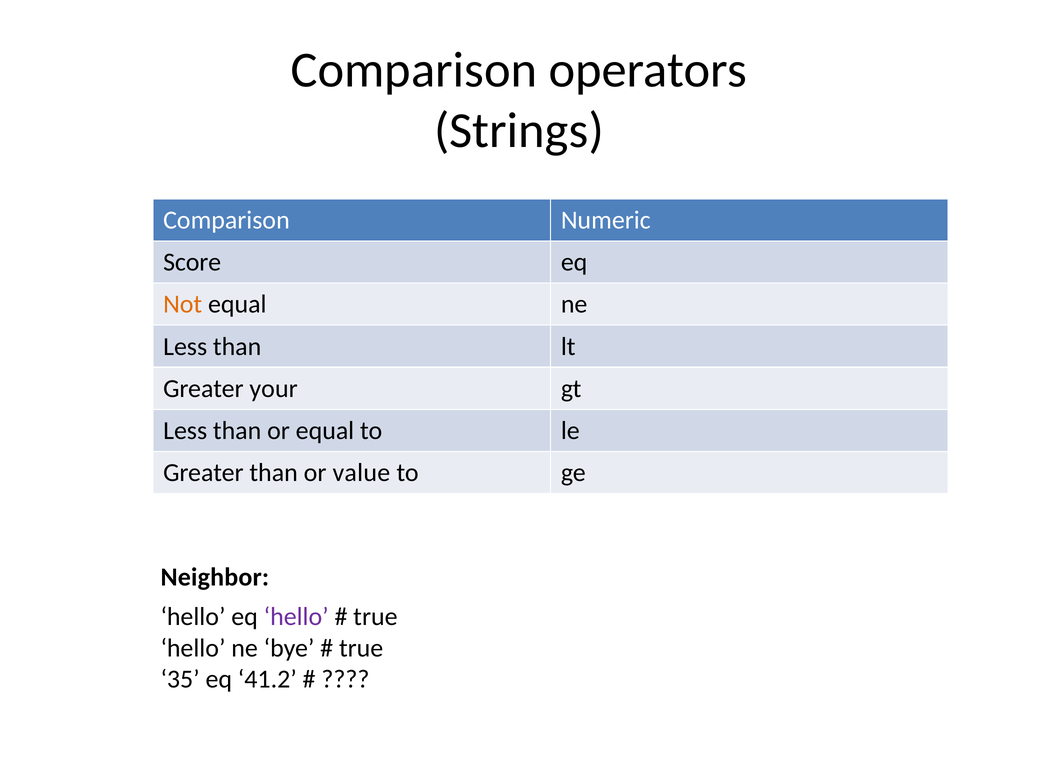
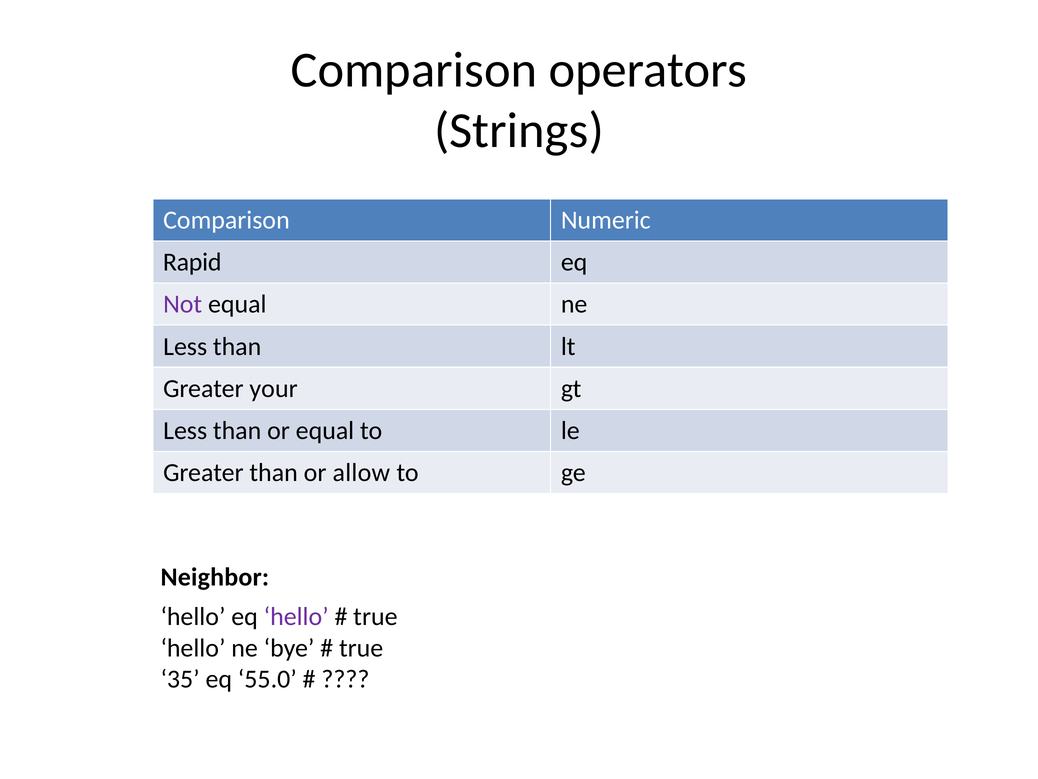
Score: Score -> Rapid (192, 262)
Not colour: orange -> purple (183, 304)
value: value -> allow (361, 473)
41.2: 41.2 -> 55.0 (267, 679)
